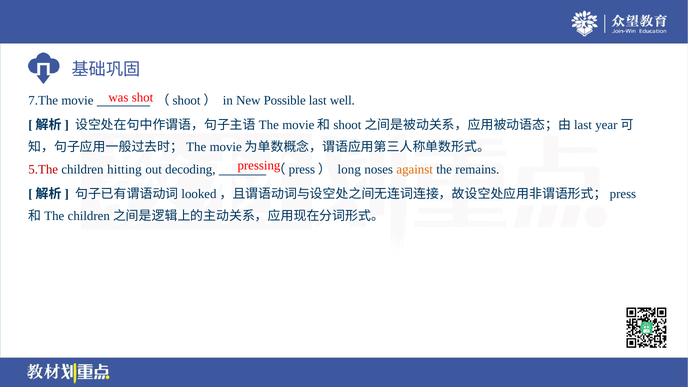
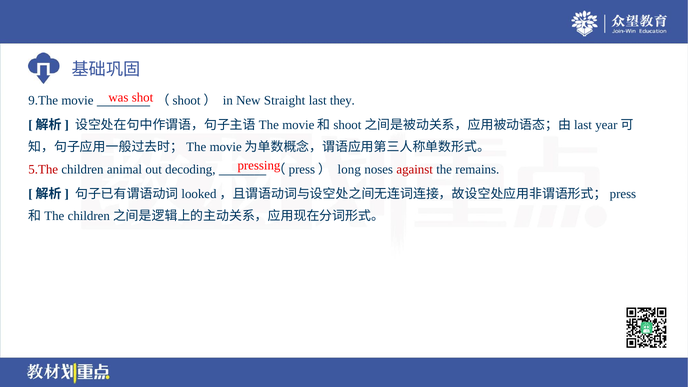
7.The: 7.The -> 9.The (43, 101)
Possible: Possible -> Straight (285, 101)
well: well -> they (342, 101)
hitting: hitting -> animal (125, 169)
against colour: orange -> red (415, 169)
